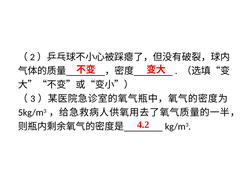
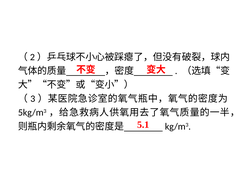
4.2: 4.2 -> 5.1 (143, 125)
